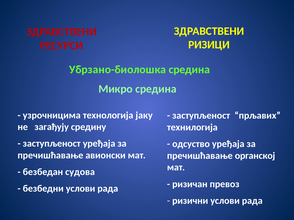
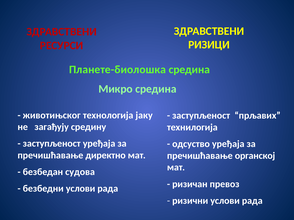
Убрзано-биолошка: Убрзано-биолошка -> Планете-биолошка (118, 70)
узрочницима: узрочницима -> животињског (52, 115)
авионски: авионски -> директно (106, 156)
